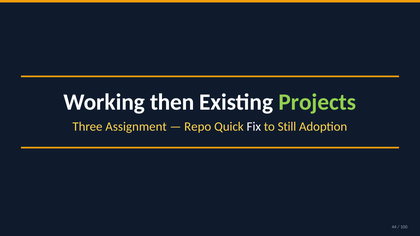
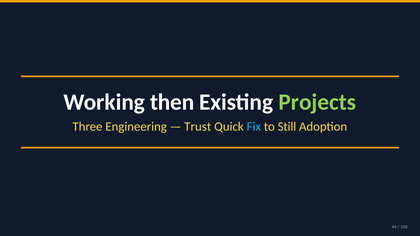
Assignment: Assignment -> Engineering (136, 127)
Repo: Repo -> Trust (198, 127)
Fix colour: white -> light blue (254, 127)
